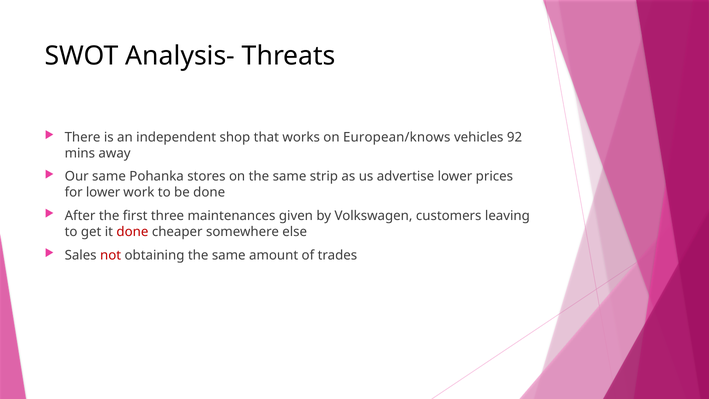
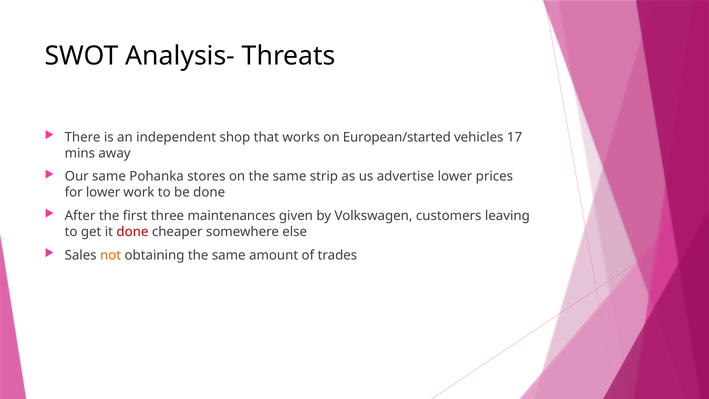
European/knows: European/knows -> European/started (397, 137)
92: 92 -> 17 (515, 137)
not colour: red -> orange (111, 255)
